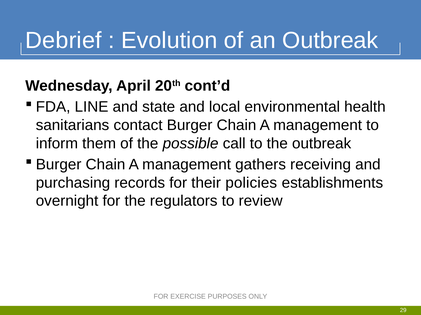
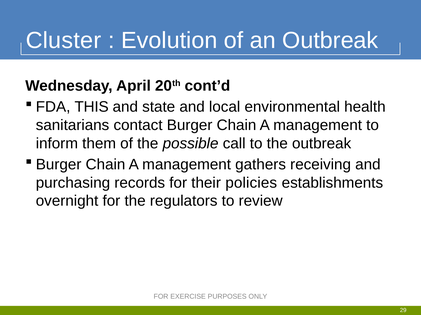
Debrief: Debrief -> Cluster (63, 41)
LINE: LINE -> THIS (92, 107)
